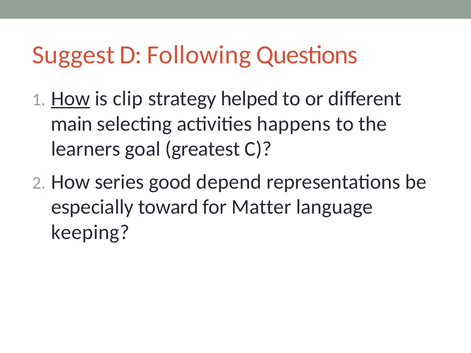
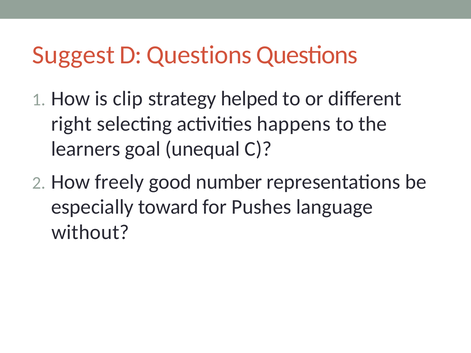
D Following: Following -> Questions (199, 55)
How underline: present -> none (71, 99)
main: main -> right (71, 124)
greatest: greatest -> unequal (203, 149)
series: series -> freely (119, 182)
depend: depend -> number (229, 182)
Matter: Matter -> Pushes (261, 207)
keeping: keeping -> without (90, 232)
